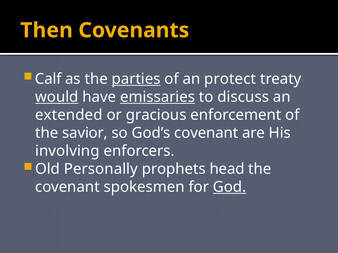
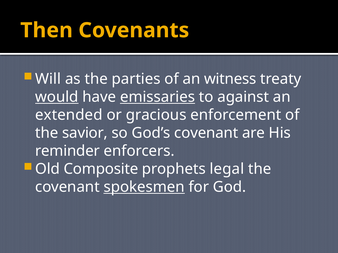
Calf: Calf -> Will (48, 79)
parties underline: present -> none (136, 79)
protect: protect -> witness (230, 79)
discuss: discuss -> against (243, 97)
involving: involving -> reminder (67, 151)
Personally: Personally -> Composite (101, 169)
head: head -> legal (227, 169)
spokesmen underline: none -> present (144, 187)
God underline: present -> none (230, 187)
